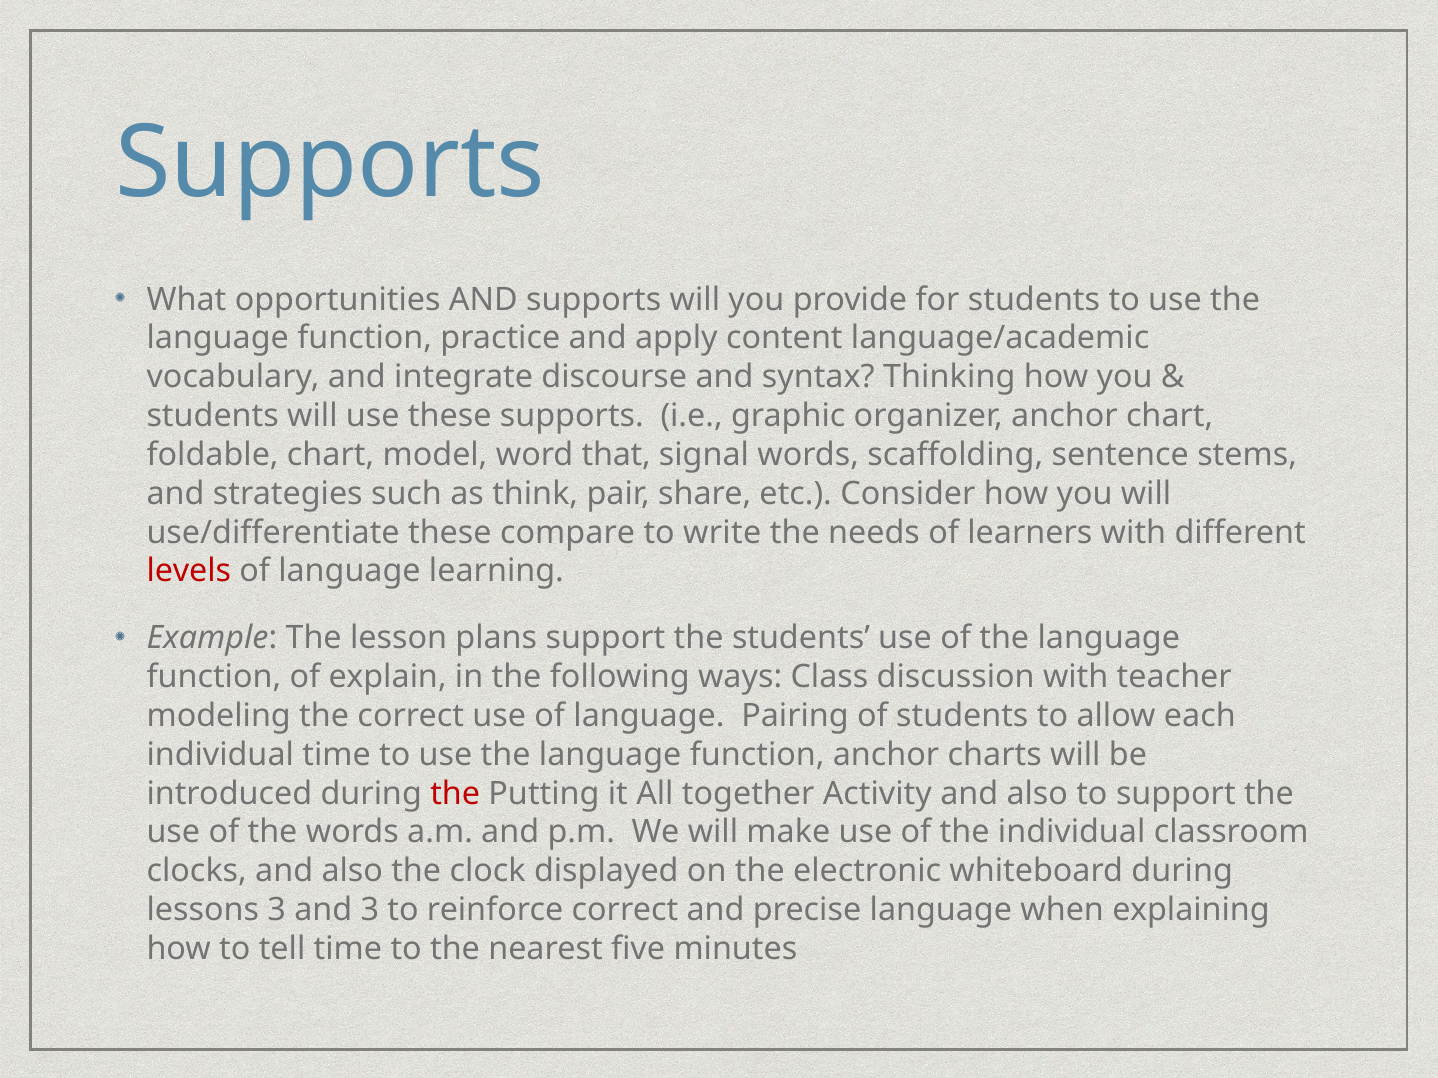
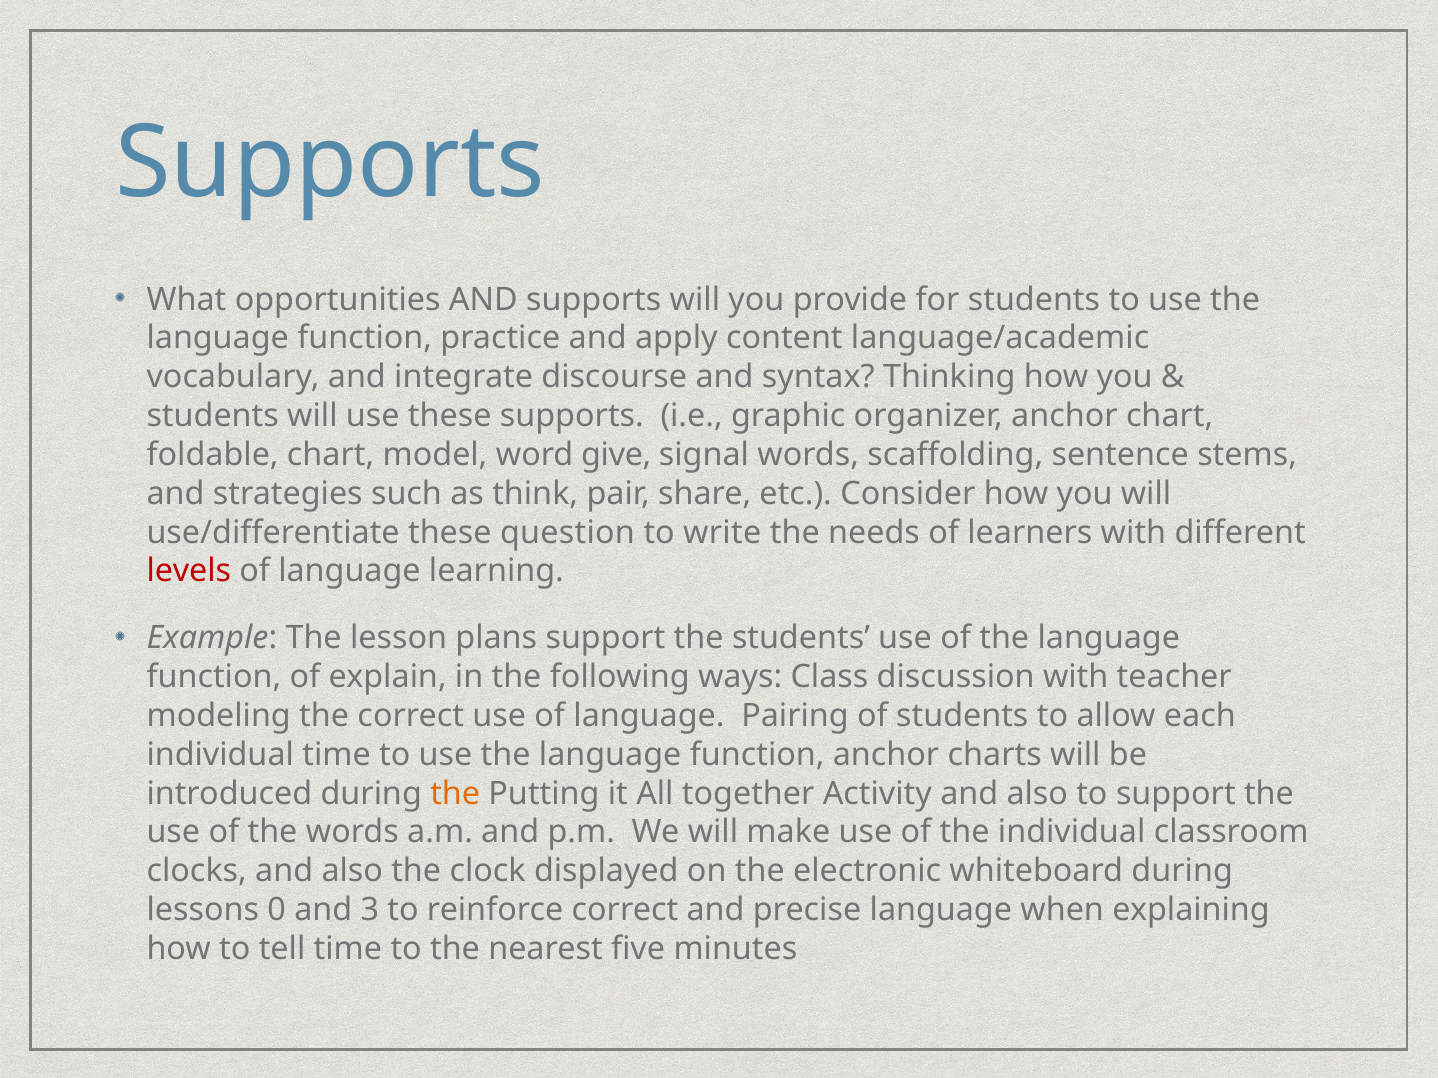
that: that -> give (616, 455)
compare: compare -> question (567, 533)
the colour: red -> orange (455, 794)
lessons 3: 3 -> 0 (277, 910)
